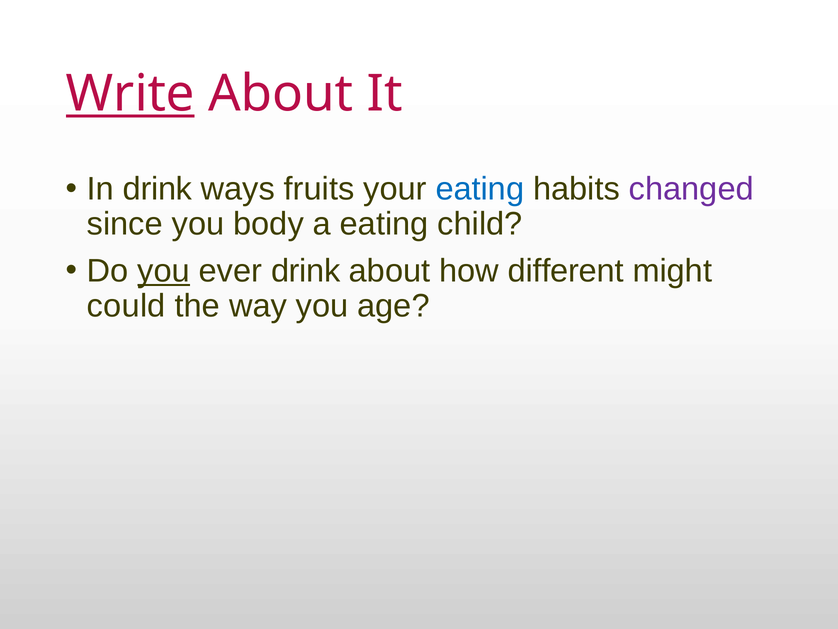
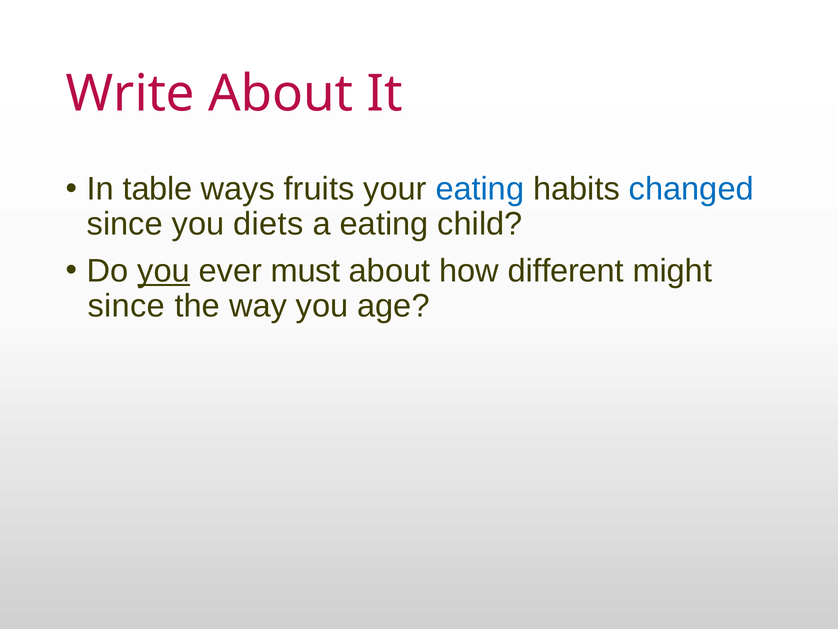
Write underline: present -> none (130, 94)
In drink: drink -> table (158, 189)
changed colour: purple -> blue (691, 189)
body: body -> diets (268, 224)
ever drink: drink -> must (306, 271)
could: could -> since (126, 306)
